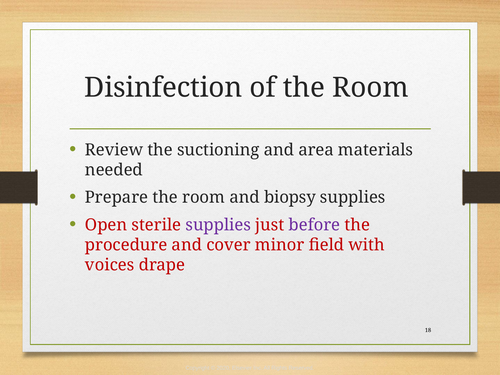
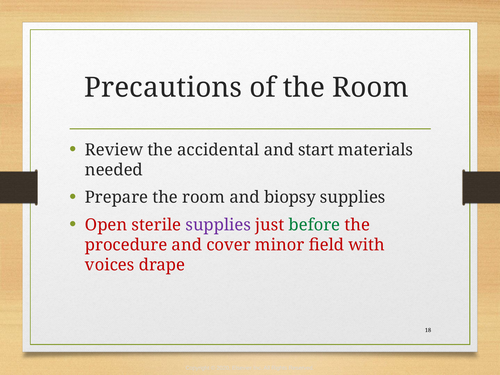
Disinfection: Disinfection -> Precautions (163, 88)
suctioning: suctioning -> accidental (218, 150)
area: area -> start (316, 150)
before colour: purple -> green (314, 225)
